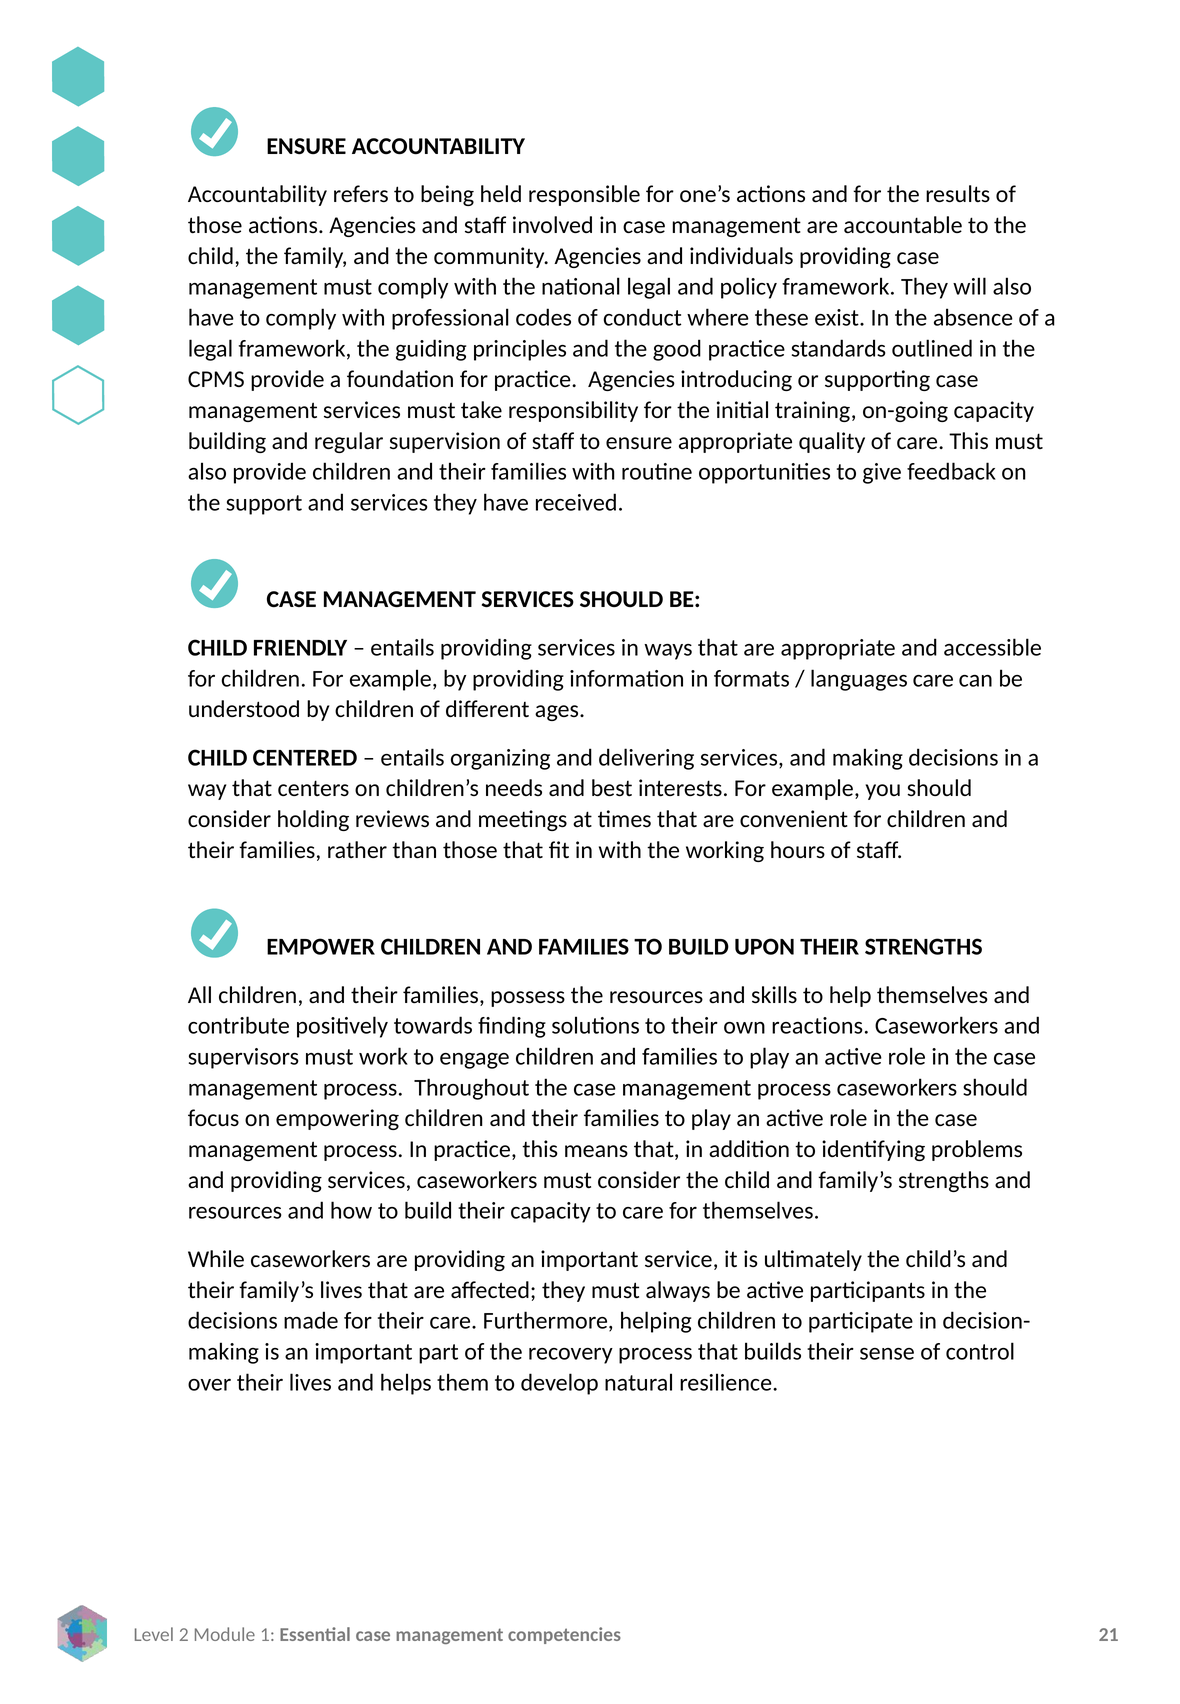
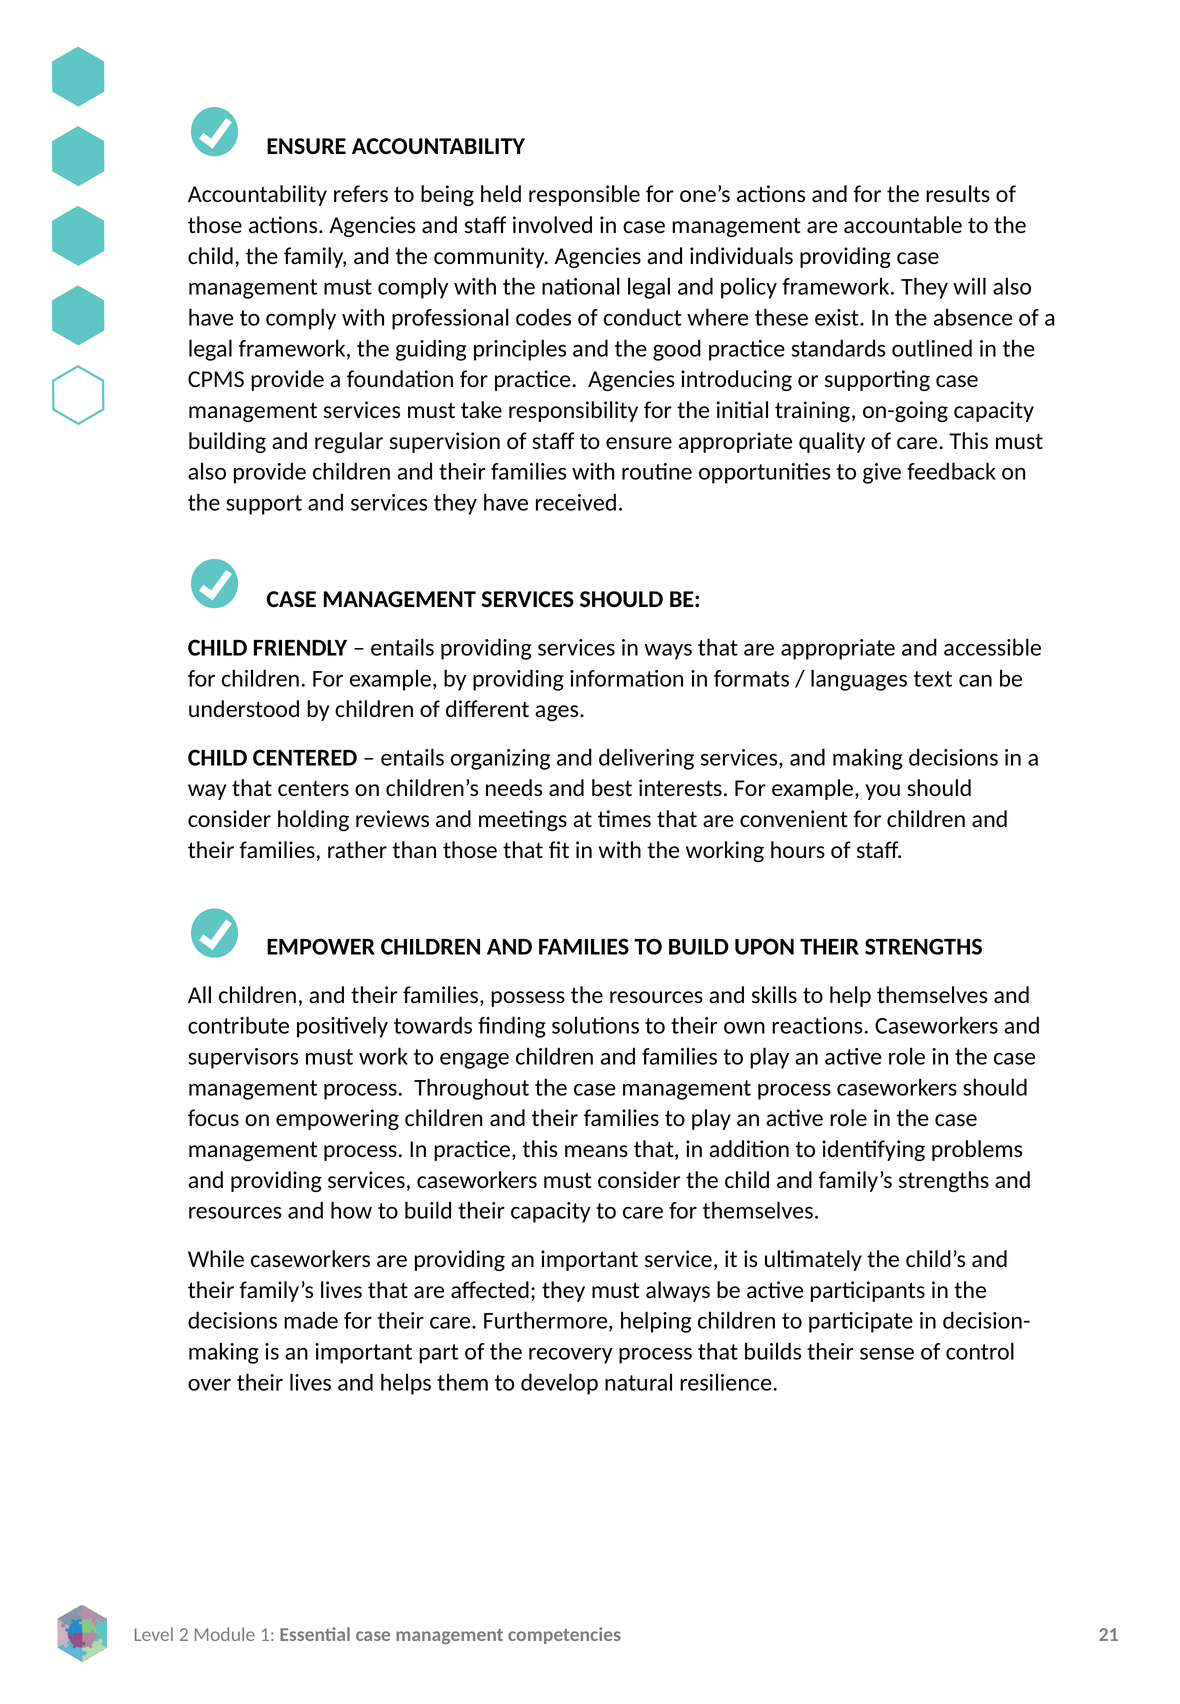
languages care: care -> text (933, 679)
